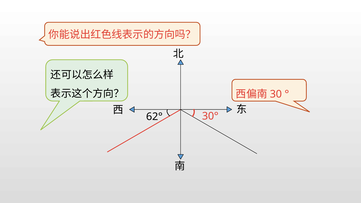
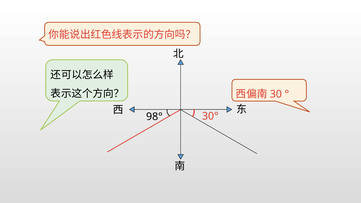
62°: 62° -> 98° (154, 117)
